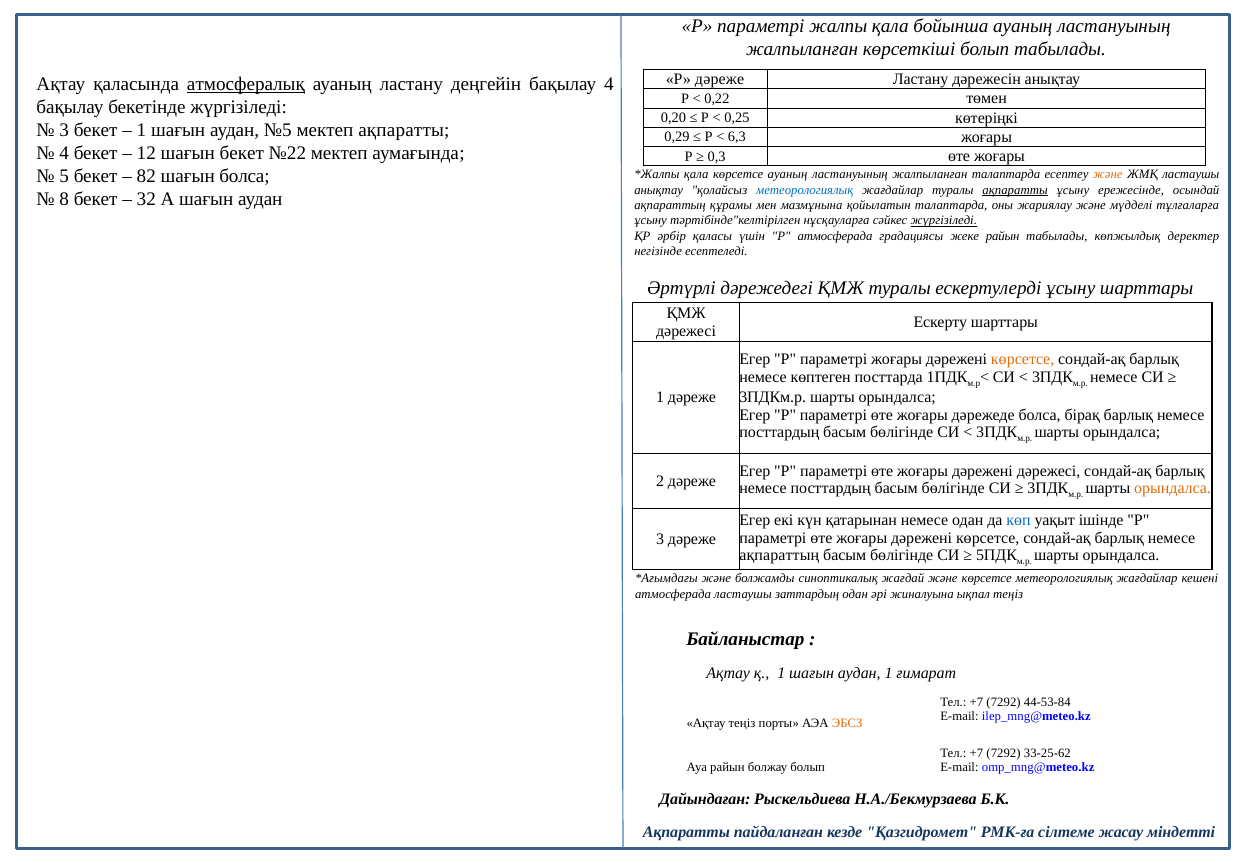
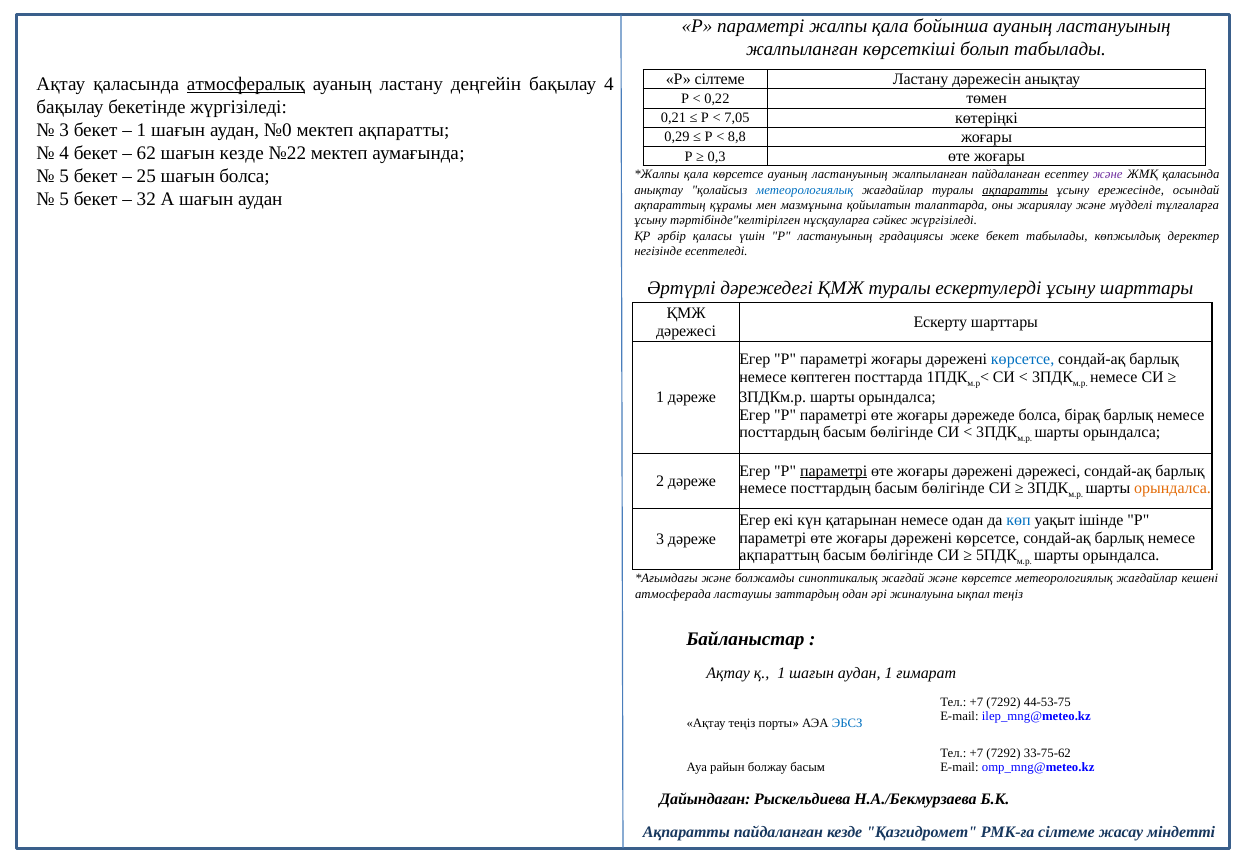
Р дәреже: дәреже -> сілтеме (720, 79)
0,20: 0,20 -> 0,21 (673, 118)
0,25: 0,25 -> 7,05 (737, 118)
№5: №5 -> №0 (278, 130)
6,3: 6,3 -> 8,8 (737, 137)
12: 12 -> 62 (146, 153)
шағын бекет: бекет -> кезде (242, 153)
82: 82 -> 25 (146, 176)
жалпыланған талаптарда: талаптарда -> пайдаланған (1006, 175)
және colour: orange -> purple (1108, 175)
ЖМҚ ластаушы: ластаушы -> қаласында (1191, 175)
8: 8 -> 5 (64, 199)
жүргізіледі underline: present -> none (944, 221)
Р атмосферада: атмосферада -> ластануының (835, 236)
жеке райын: райын -> бекет (1002, 236)
көрсетсе colour: orange -> blue (1023, 359)
параметрі underline: none -> present (834, 471)
44-53-84: 44-53-84 -> 44-53-75 (1047, 702)
ЭБСЗ colour: orange -> blue (847, 723)
33-25-62: 33-25-62 -> 33-75-62 (1047, 752)
болжау болып: болып -> басым (808, 767)
